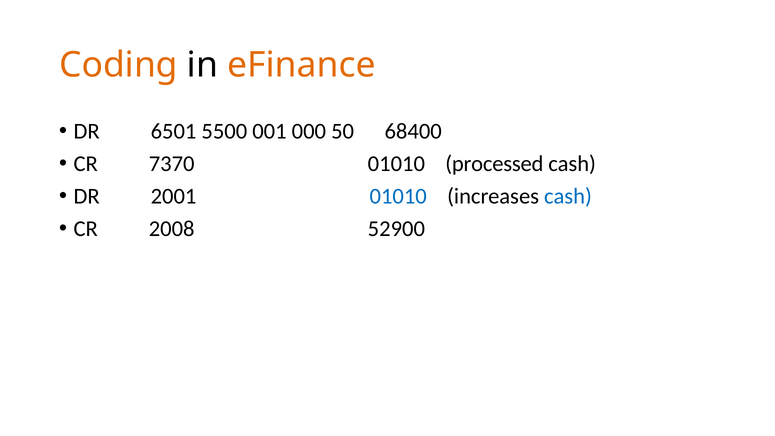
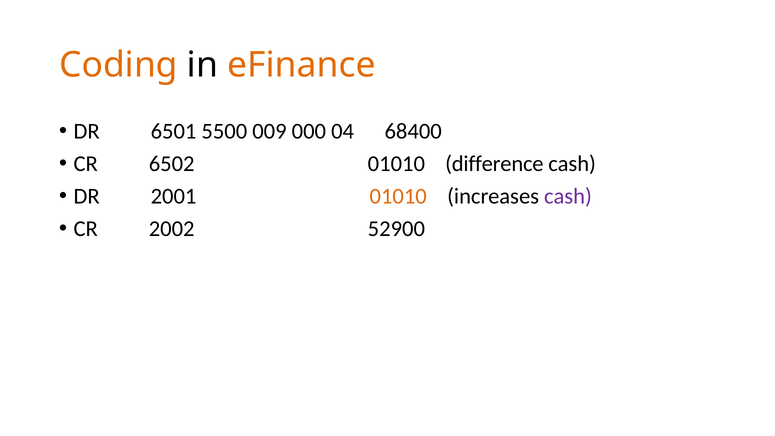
001: 001 -> 009 (269, 131)
50: 50 -> 04 (343, 131)
7370: 7370 -> 6502 (172, 164)
processed: processed -> difference (494, 164)
01010 colour: blue -> orange (398, 196)
cash colour: blue -> purple (568, 196)
2008: 2008 -> 2002 (172, 229)
